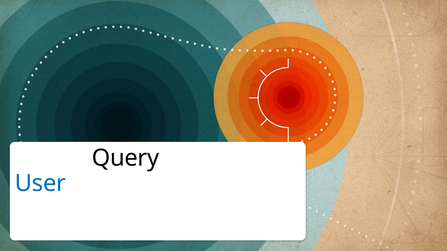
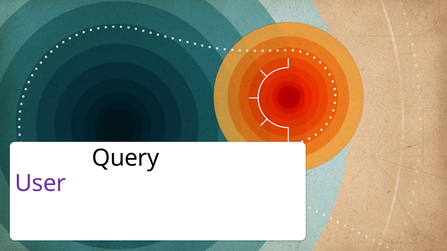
User colour: blue -> purple (40, 184)
